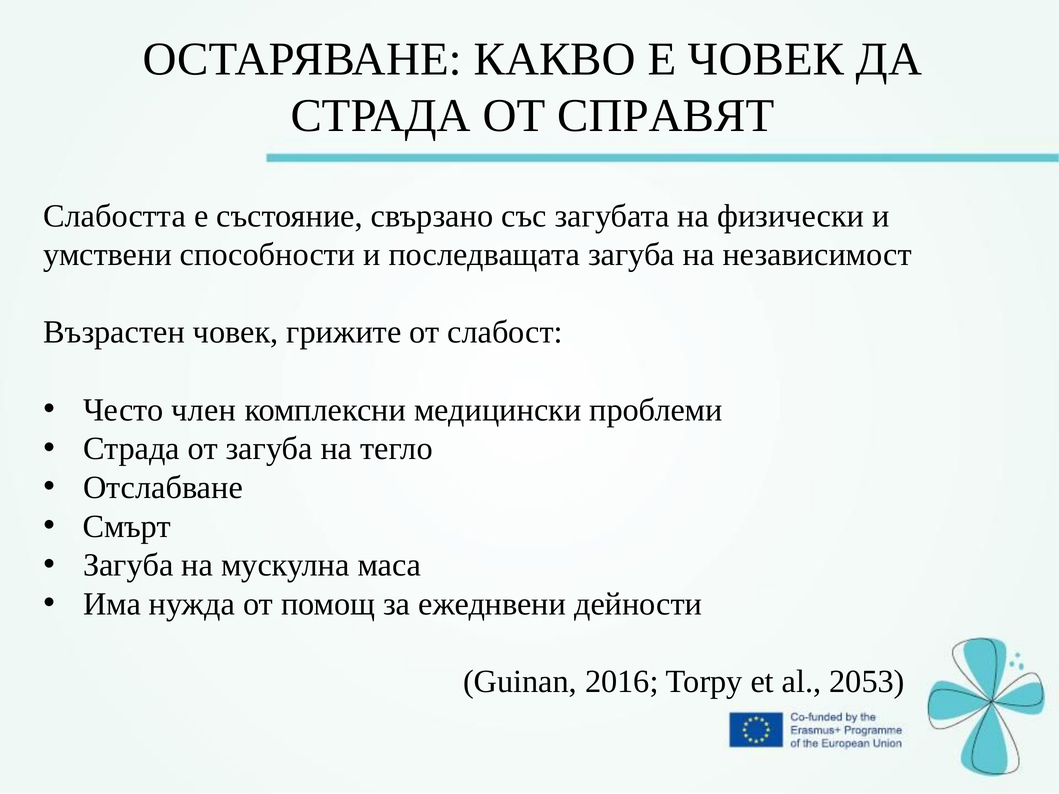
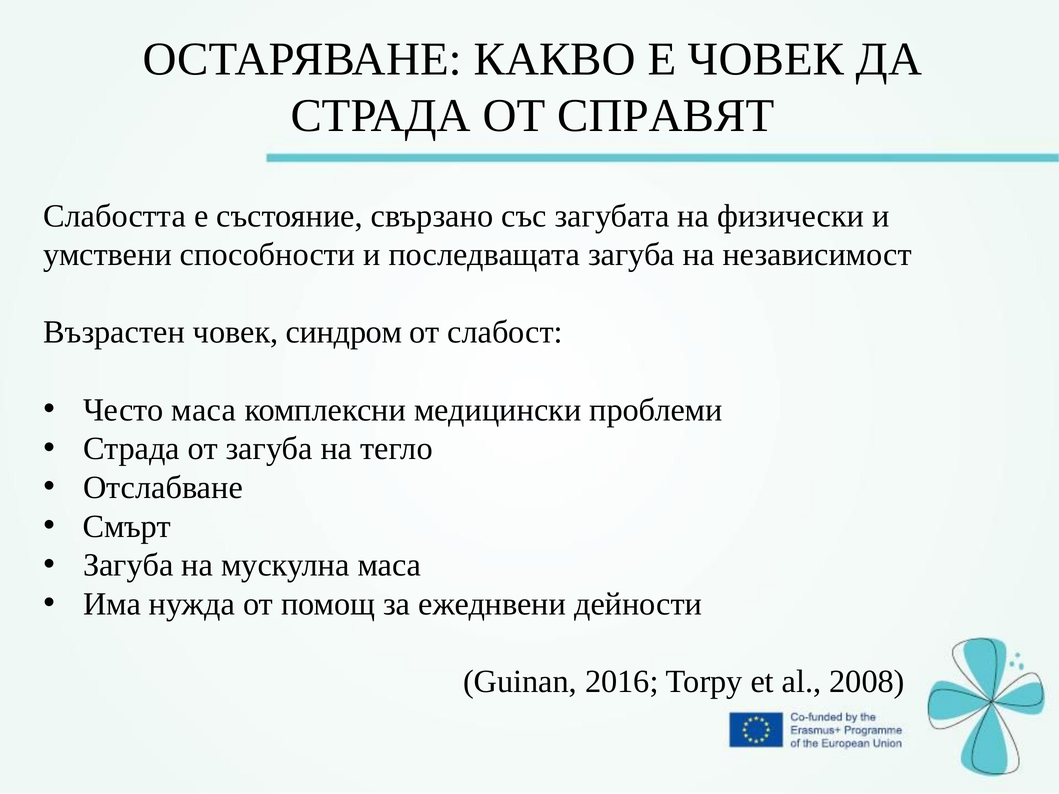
грижите: грижите -> синдром (344, 332)
Често член: член -> маса (204, 410)
2053: 2053 -> 2008 (867, 682)
